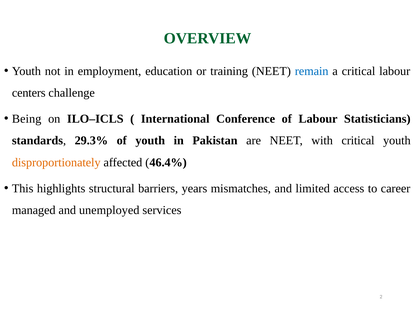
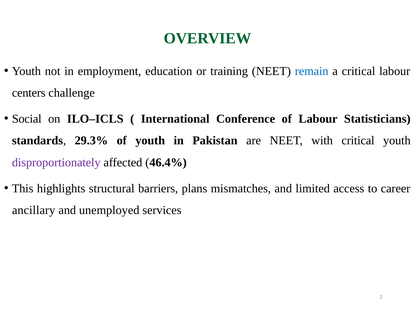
Being: Being -> Social (27, 119)
disproportionately colour: orange -> purple (56, 163)
years: years -> plans (194, 189)
managed: managed -> ancillary (34, 210)
